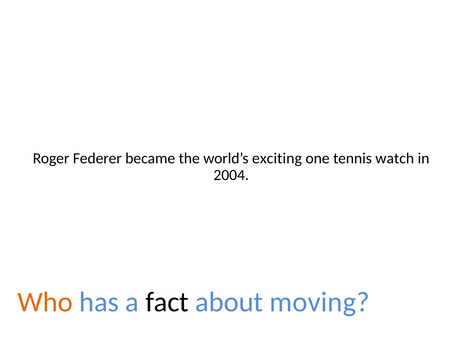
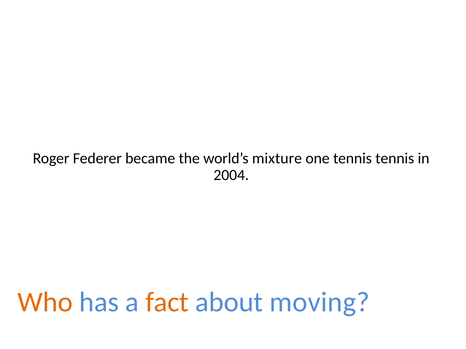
exciting: exciting -> mixture (277, 159)
tennis watch: watch -> tennis (395, 159)
fact colour: black -> orange (167, 303)
